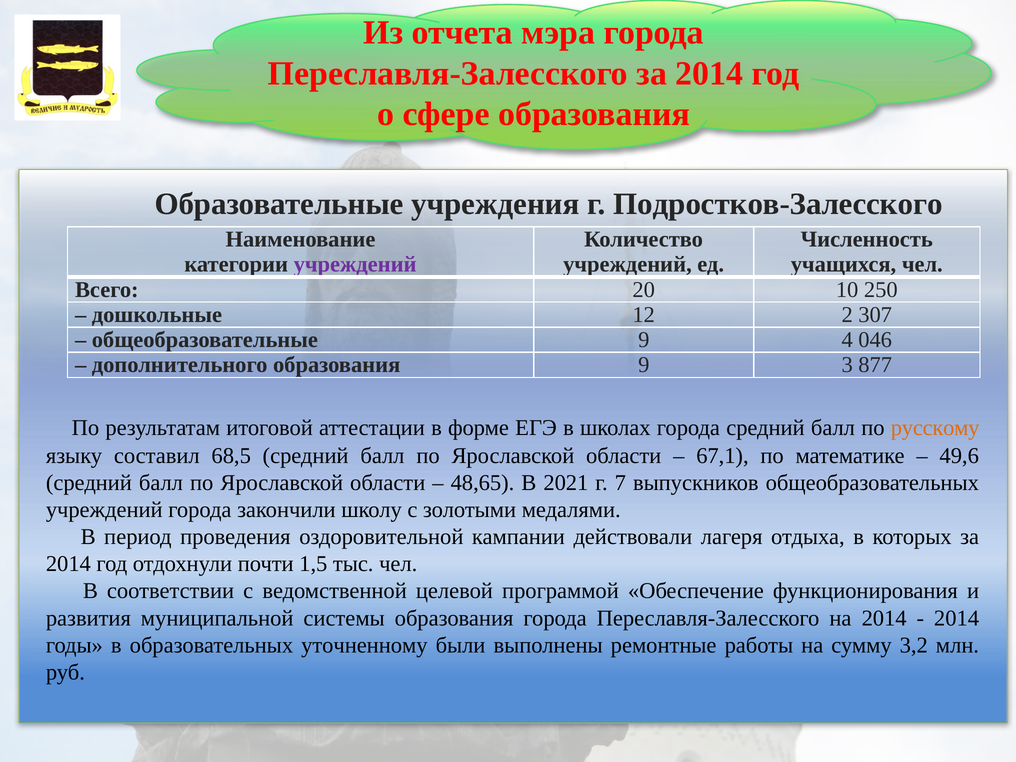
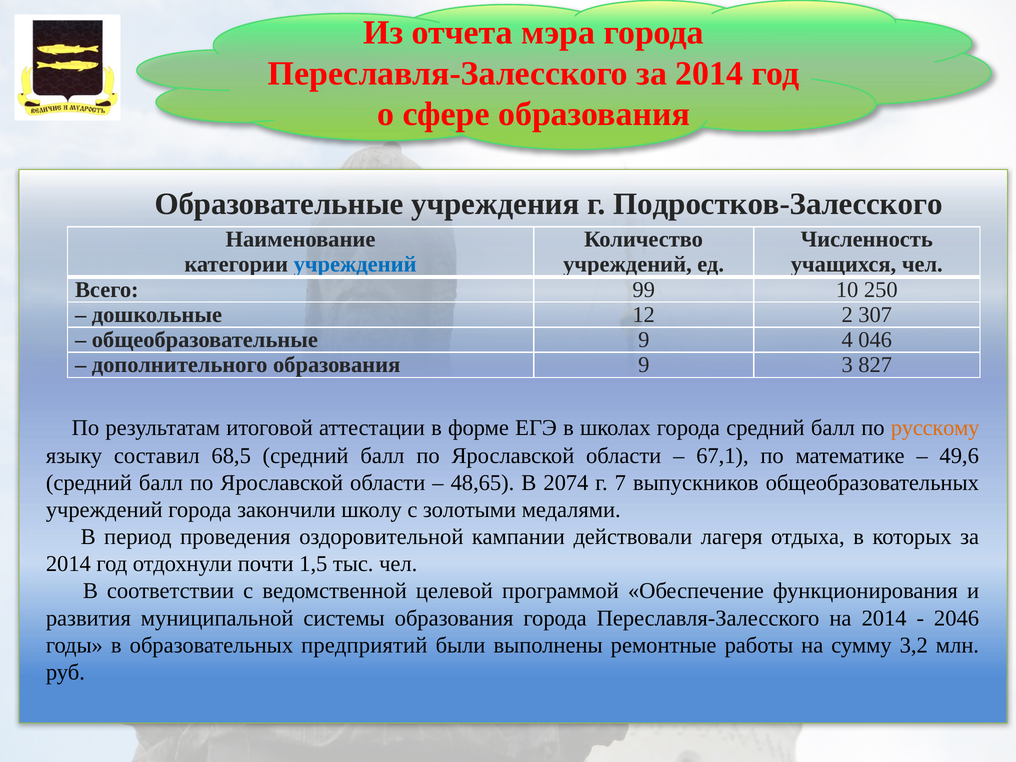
учреждений colour: purple -> blue (355, 265)
20: 20 -> 99 (644, 290)
877: 877 -> 827 (875, 365)
2021: 2021 -> 2074 (566, 483)
2014: 2014 -> 2046 (957, 618)
уточненному: уточненному -> предприятий (364, 645)
